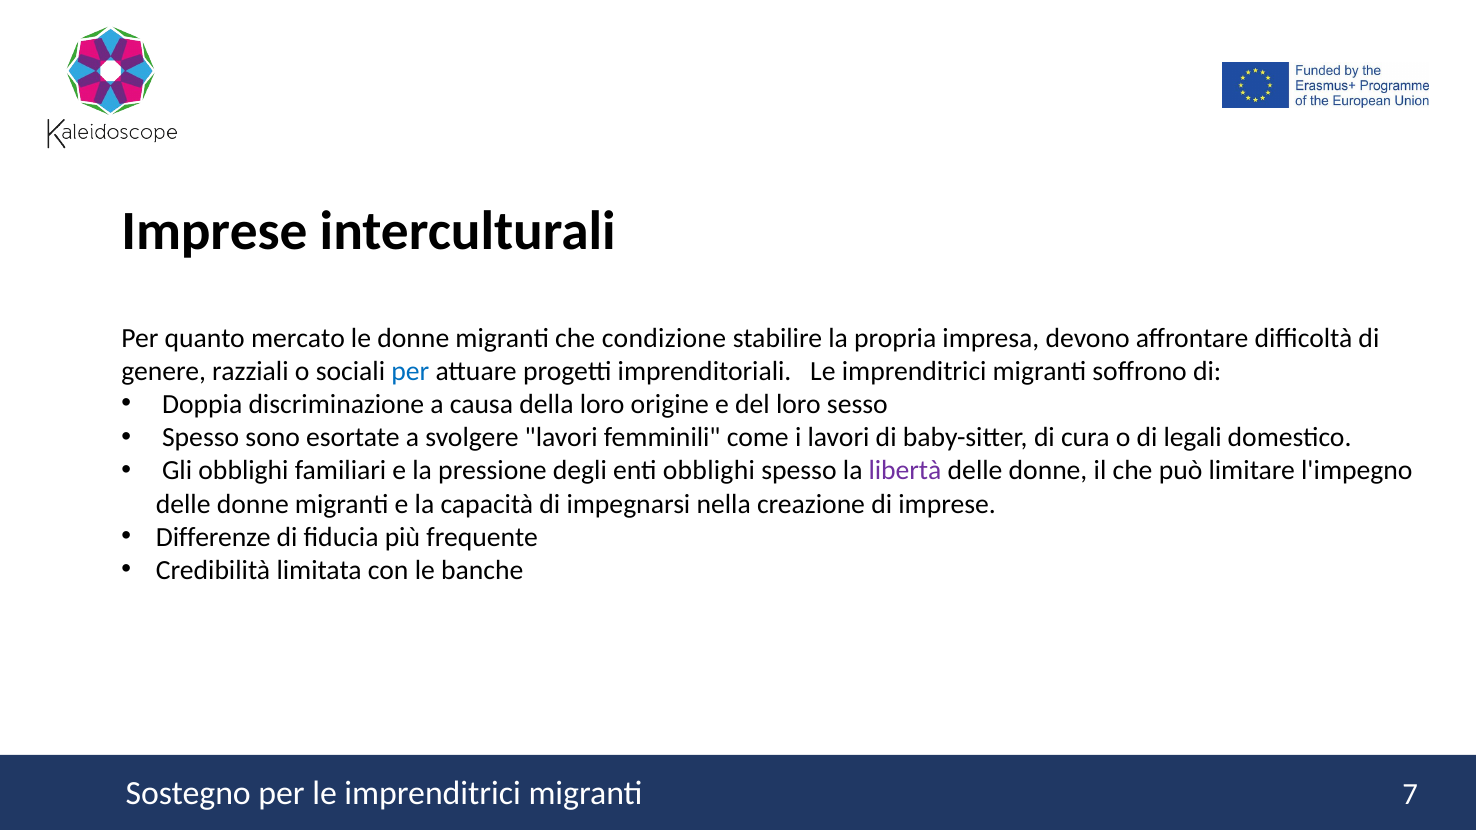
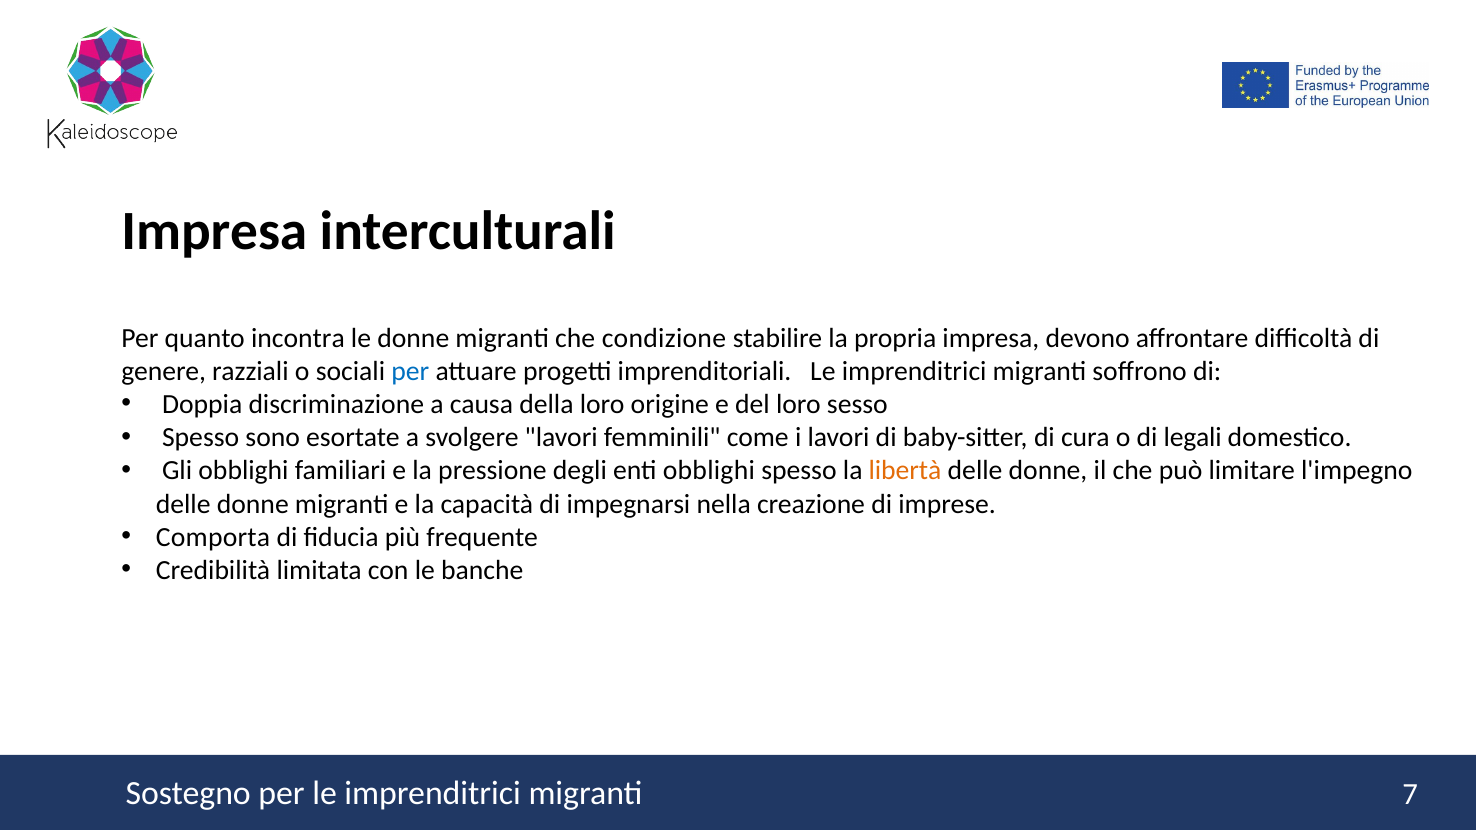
Imprese: Imprese -> Impresa (214, 232)
mercato: mercato -> incontra (298, 338)
libertà colour: purple -> orange (905, 471)
Differenze: Differenze -> Comporta (213, 537)
